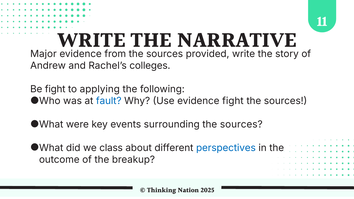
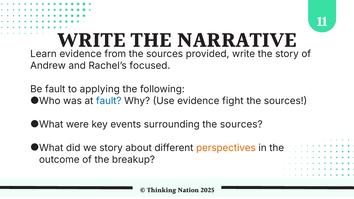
Major: Major -> Learn (43, 54)
colleges: colleges -> focused (150, 66)
Be fight: fight -> fault (55, 89)
we class: class -> story (111, 148)
perspectives colour: blue -> orange (226, 148)
